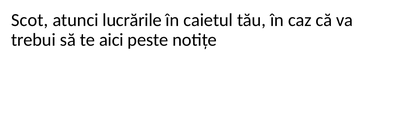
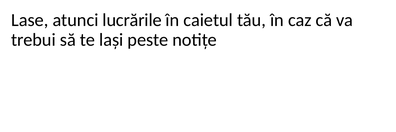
Scot: Scot -> Lase (30, 20)
aici: aici -> lași (111, 40)
